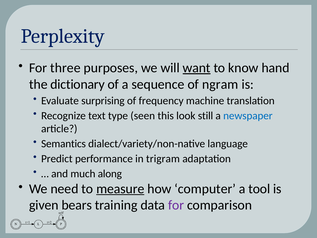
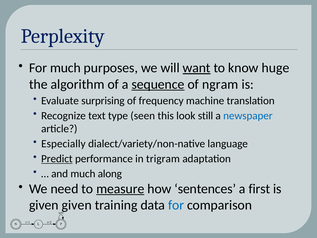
For three: three -> much (65, 68)
hand: hand -> huge (275, 68)
dictionary: dictionary -> algorithm (78, 84)
sequence underline: none -> present (158, 84)
Semantics: Semantics -> Especially (63, 144)
Predict underline: none -> present (57, 159)
computer: computer -> sentences (205, 189)
tool: tool -> first (259, 189)
given bears: bears -> given (77, 205)
for colour: purple -> blue (176, 205)
